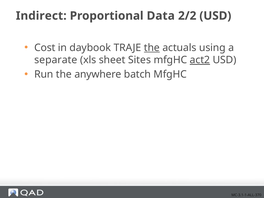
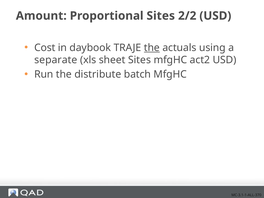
Indirect: Indirect -> Amount (41, 16)
Proportional Data: Data -> Sites (161, 16)
act2 underline: present -> none (200, 60)
anywhere: anywhere -> distribute (98, 74)
